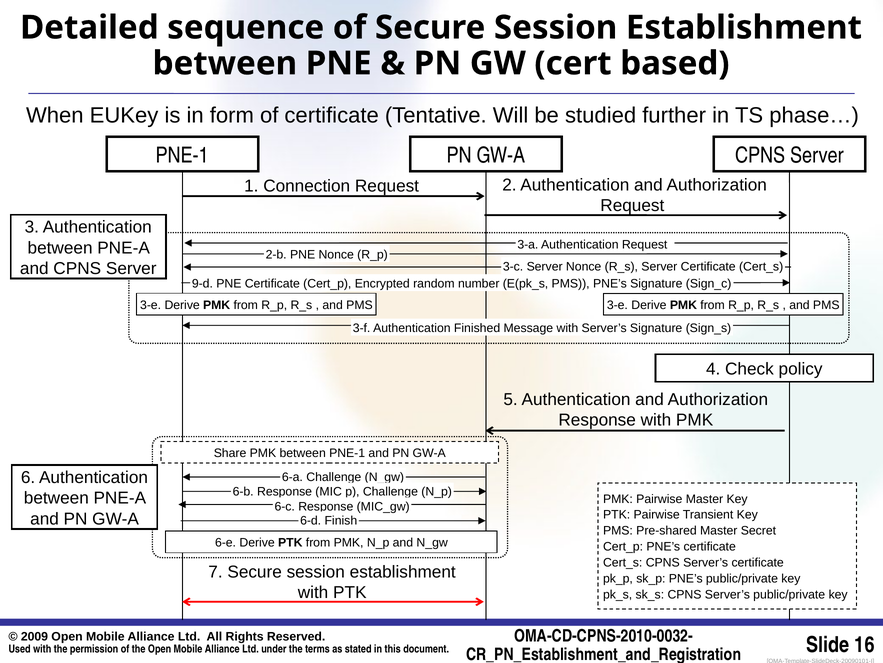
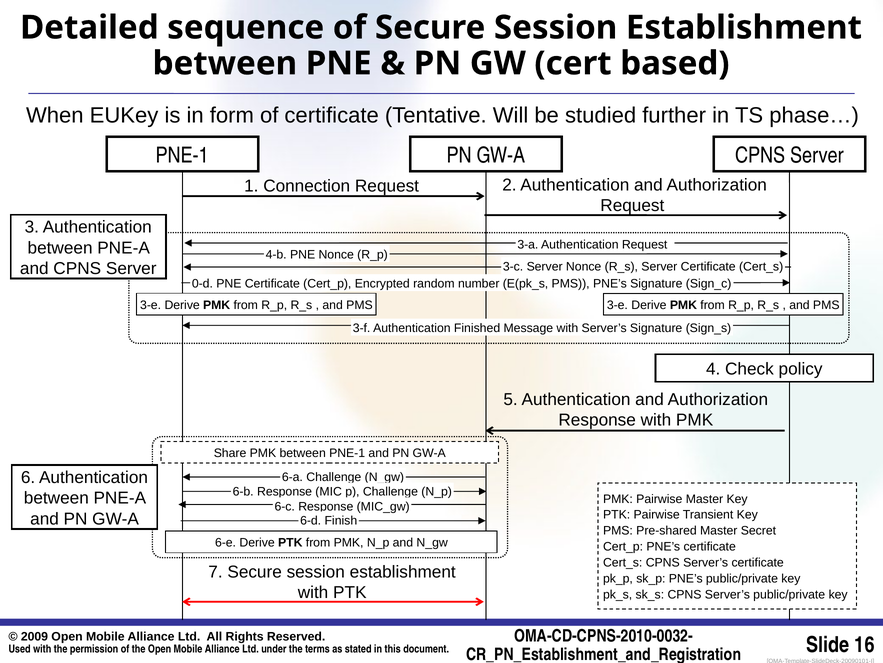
2-b: 2-b -> 4-b (276, 254)
9-d: 9-d -> 0-d (202, 283)
